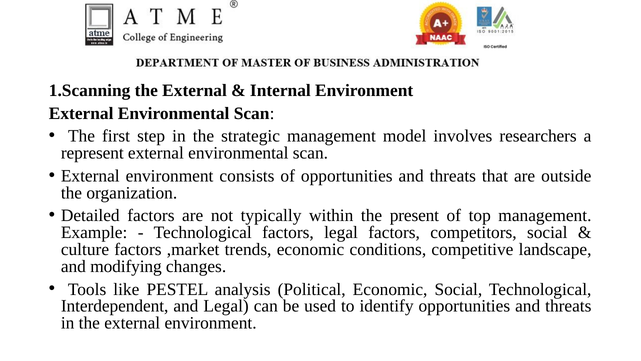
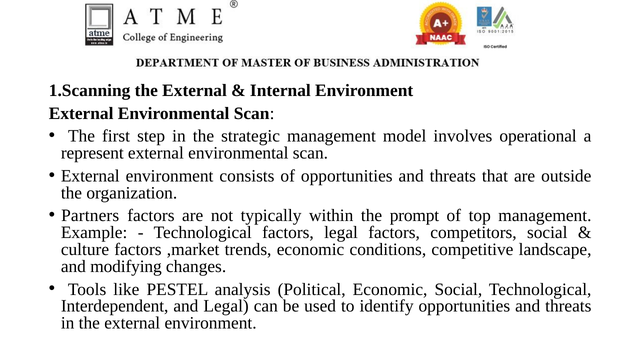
researchers: researchers -> operational (538, 136)
Detailed: Detailed -> Partners (90, 215)
present: present -> prompt (414, 215)
